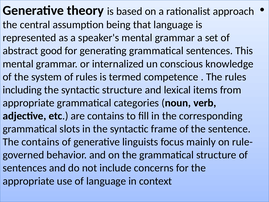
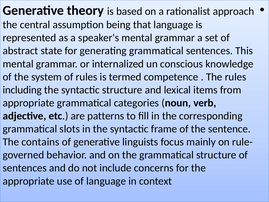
good: good -> state (51, 51)
are contains: contains -> patterns (106, 116)
